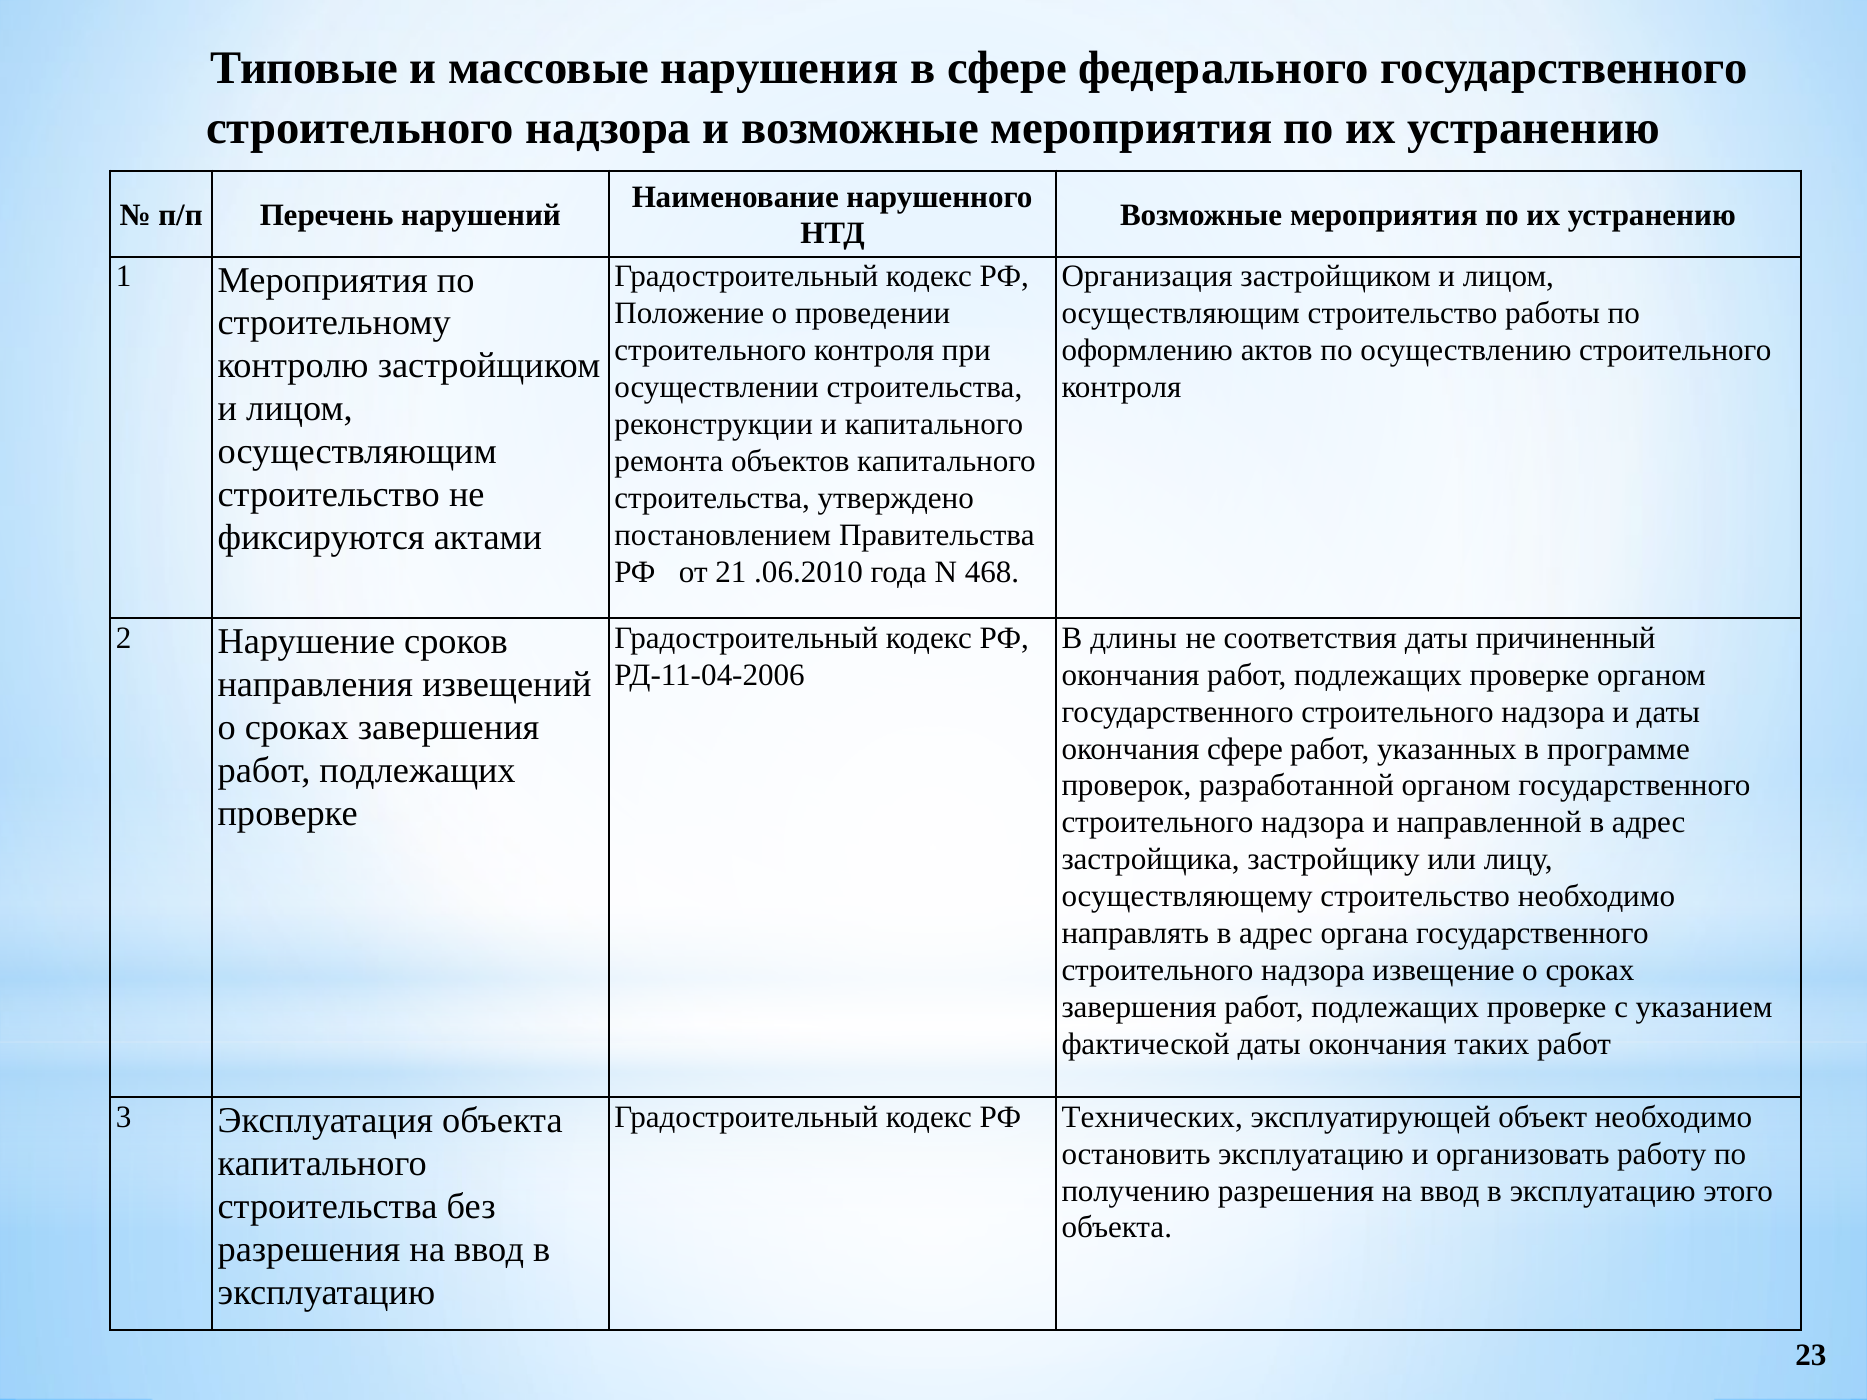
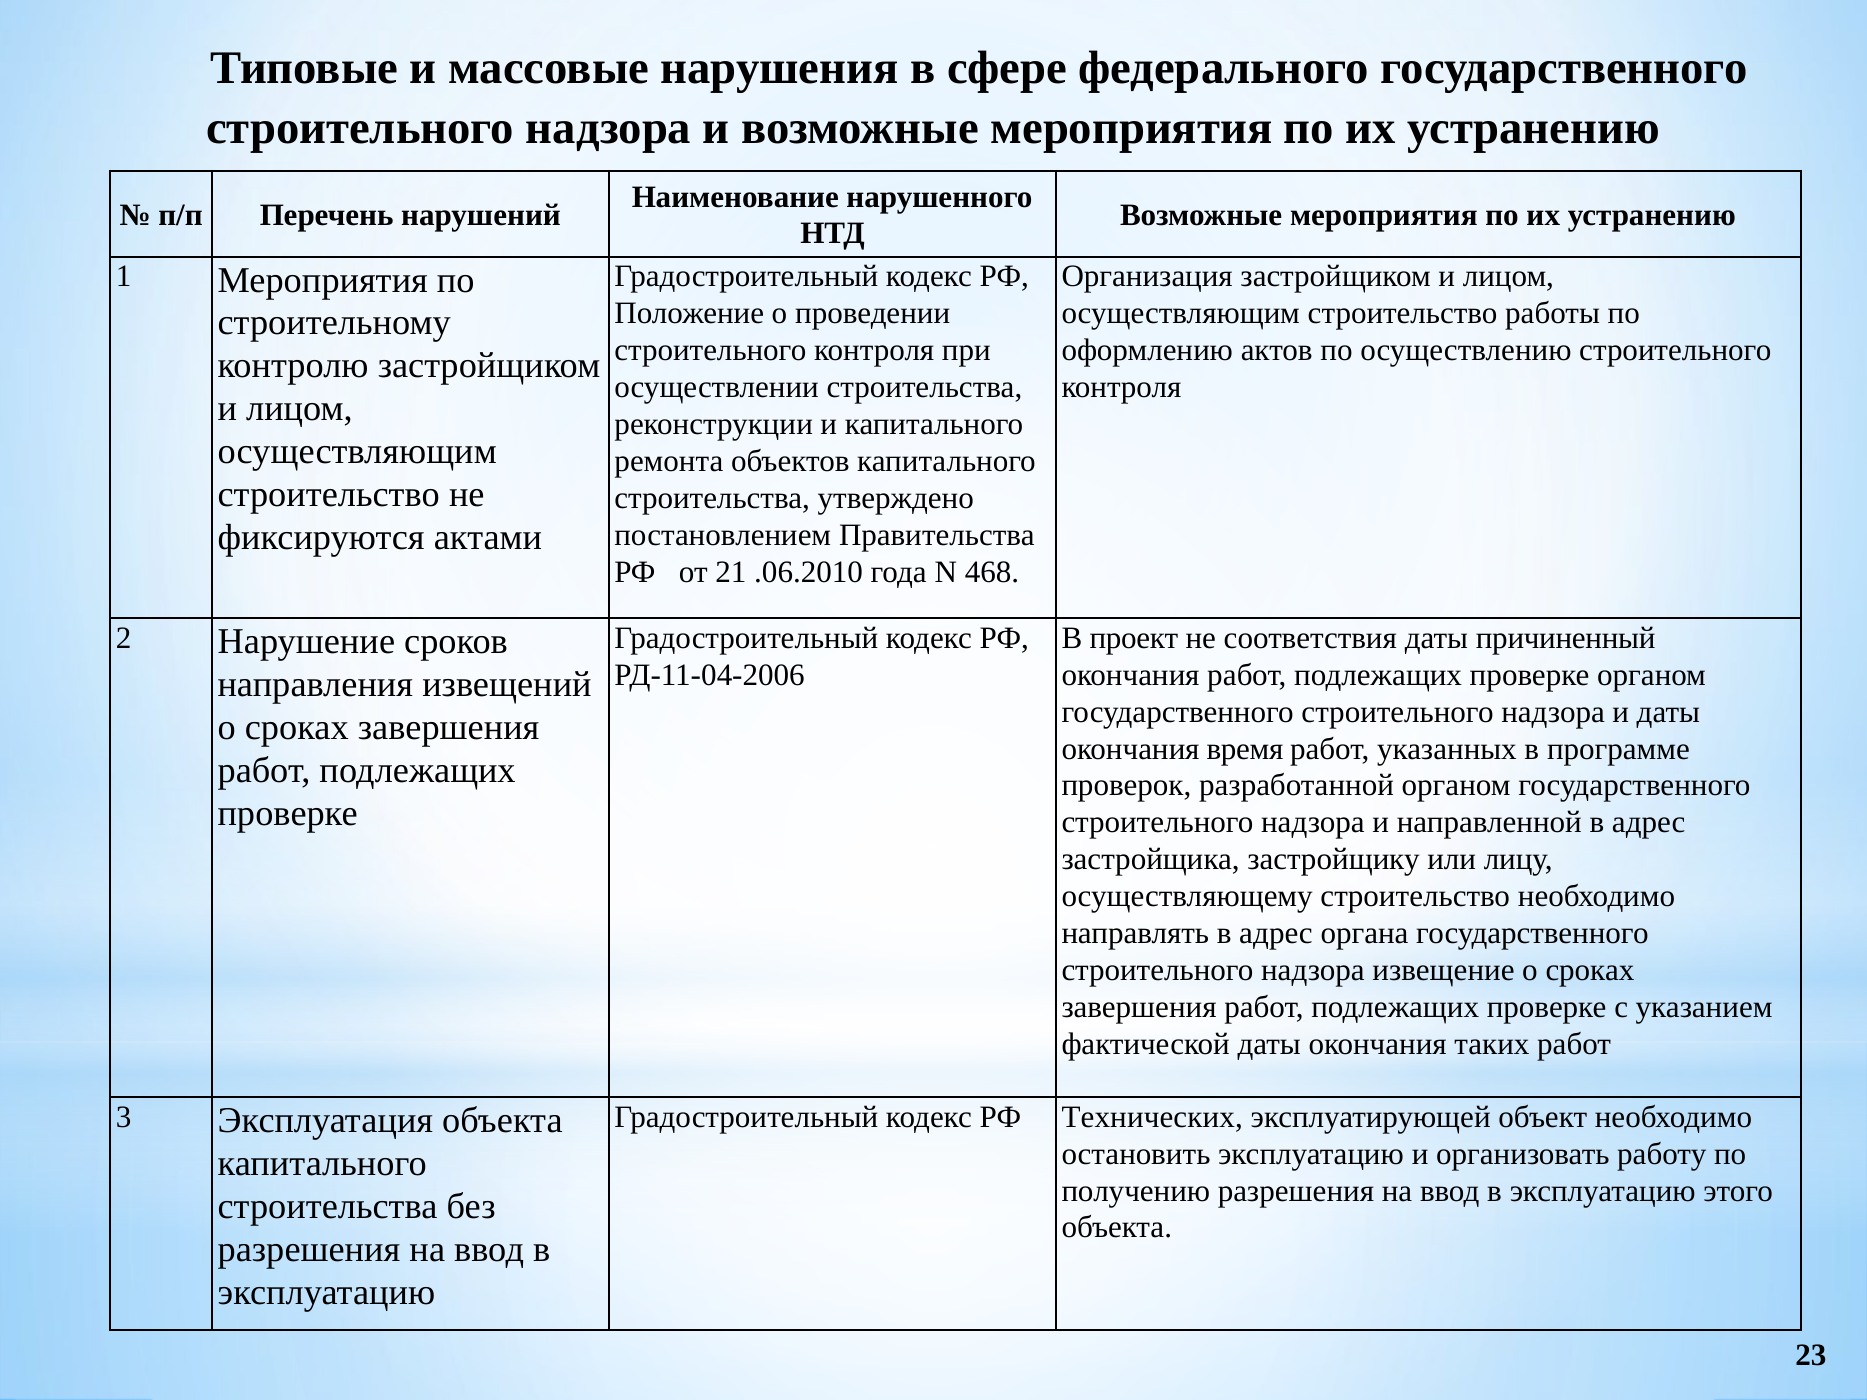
длины: длины -> проект (1134, 638)
окончания сфере: сфере -> время (1245, 749)
